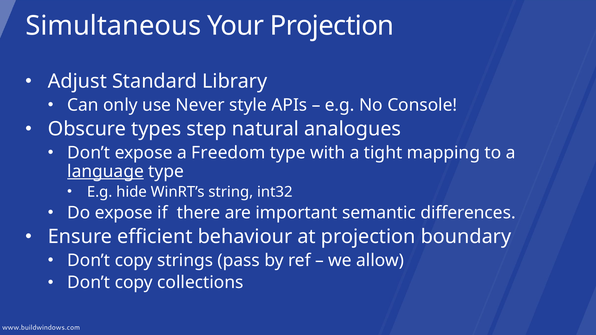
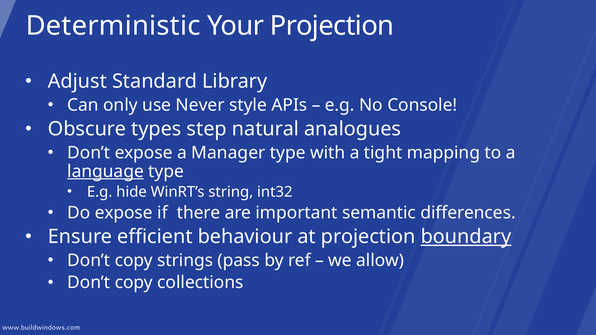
Simultaneous: Simultaneous -> Deterministic (113, 26)
Freedom: Freedom -> Manager (228, 153)
boundary underline: none -> present (466, 237)
